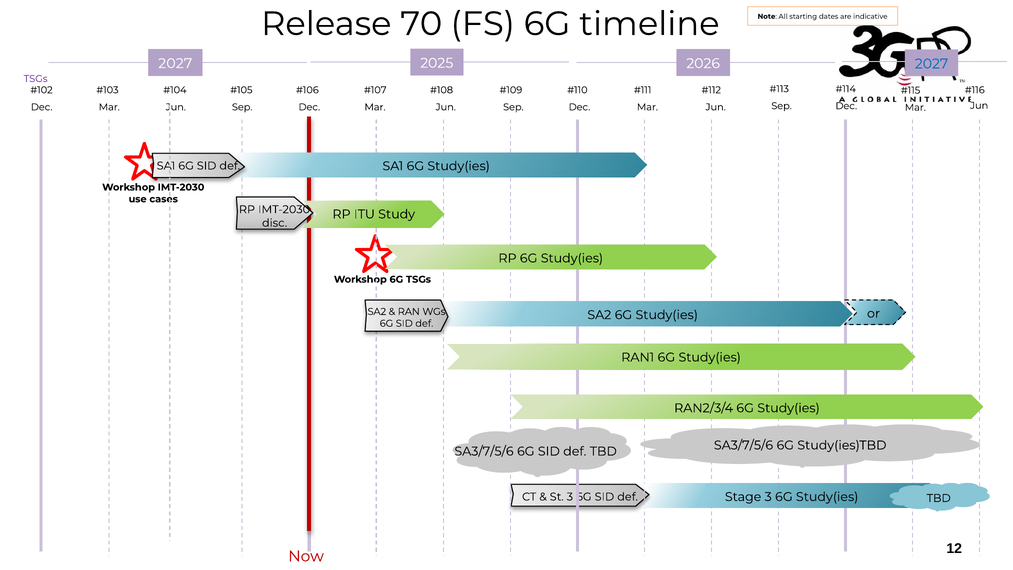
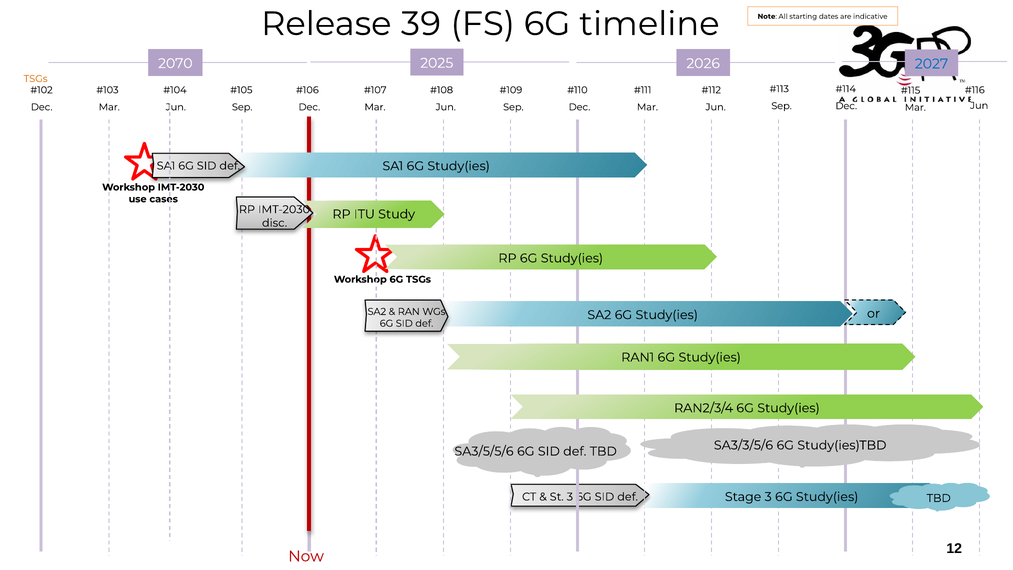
70: 70 -> 39 (421, 24)
2027: 2027 -> 2070 (175, 63)
TSGs colour: purple -> orange (36, 79)
SA3/7/5/6: SA3/7/5/6 -> SA3/3/5/6 (743, 445)
SA3/7/5/6: SA3/7/5/6 -> SA3/5/5/6 (484, 451)
